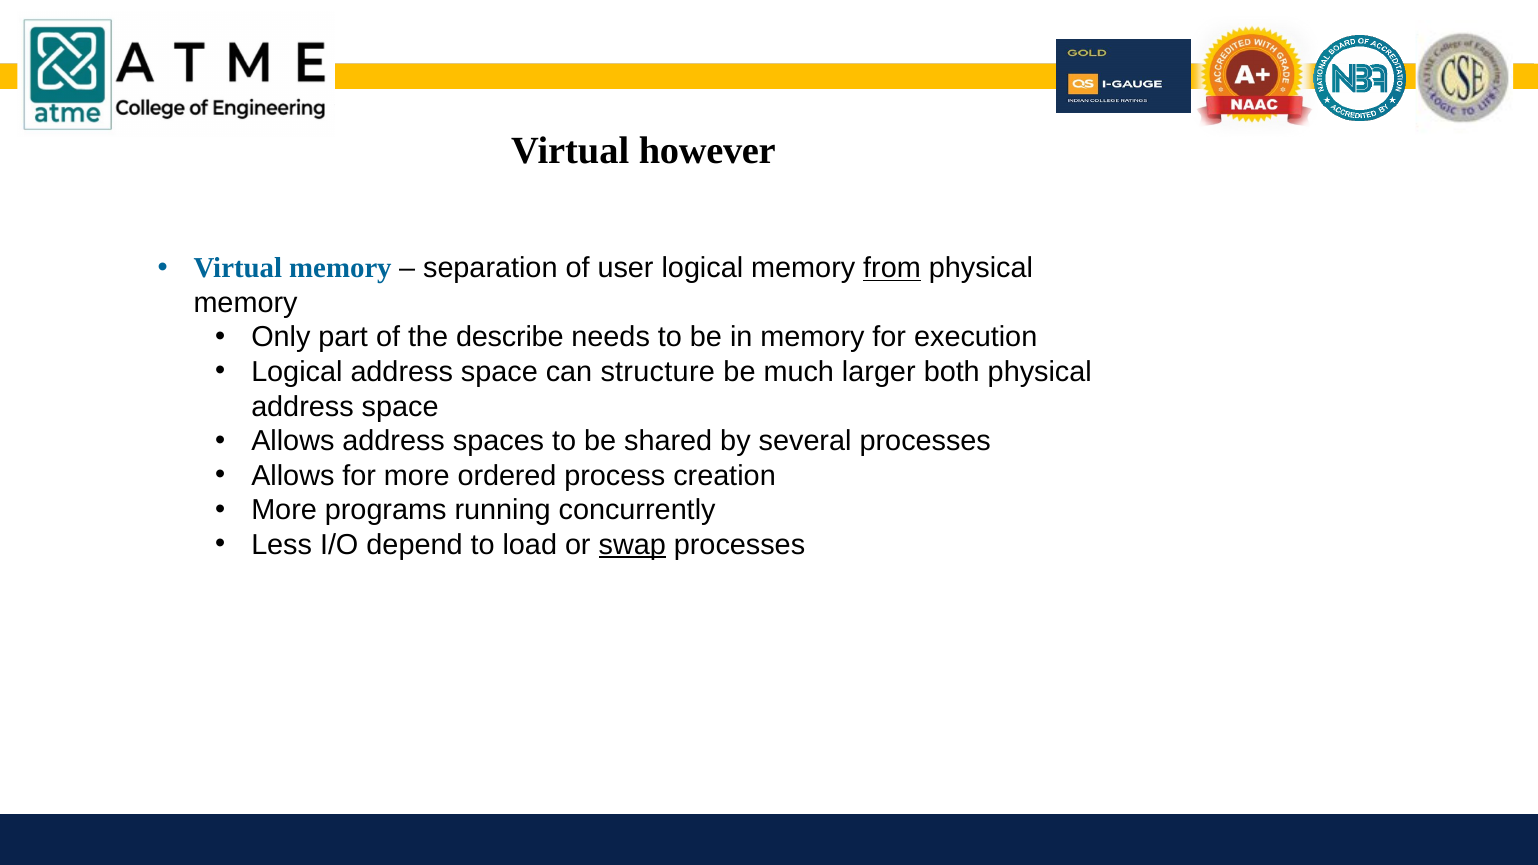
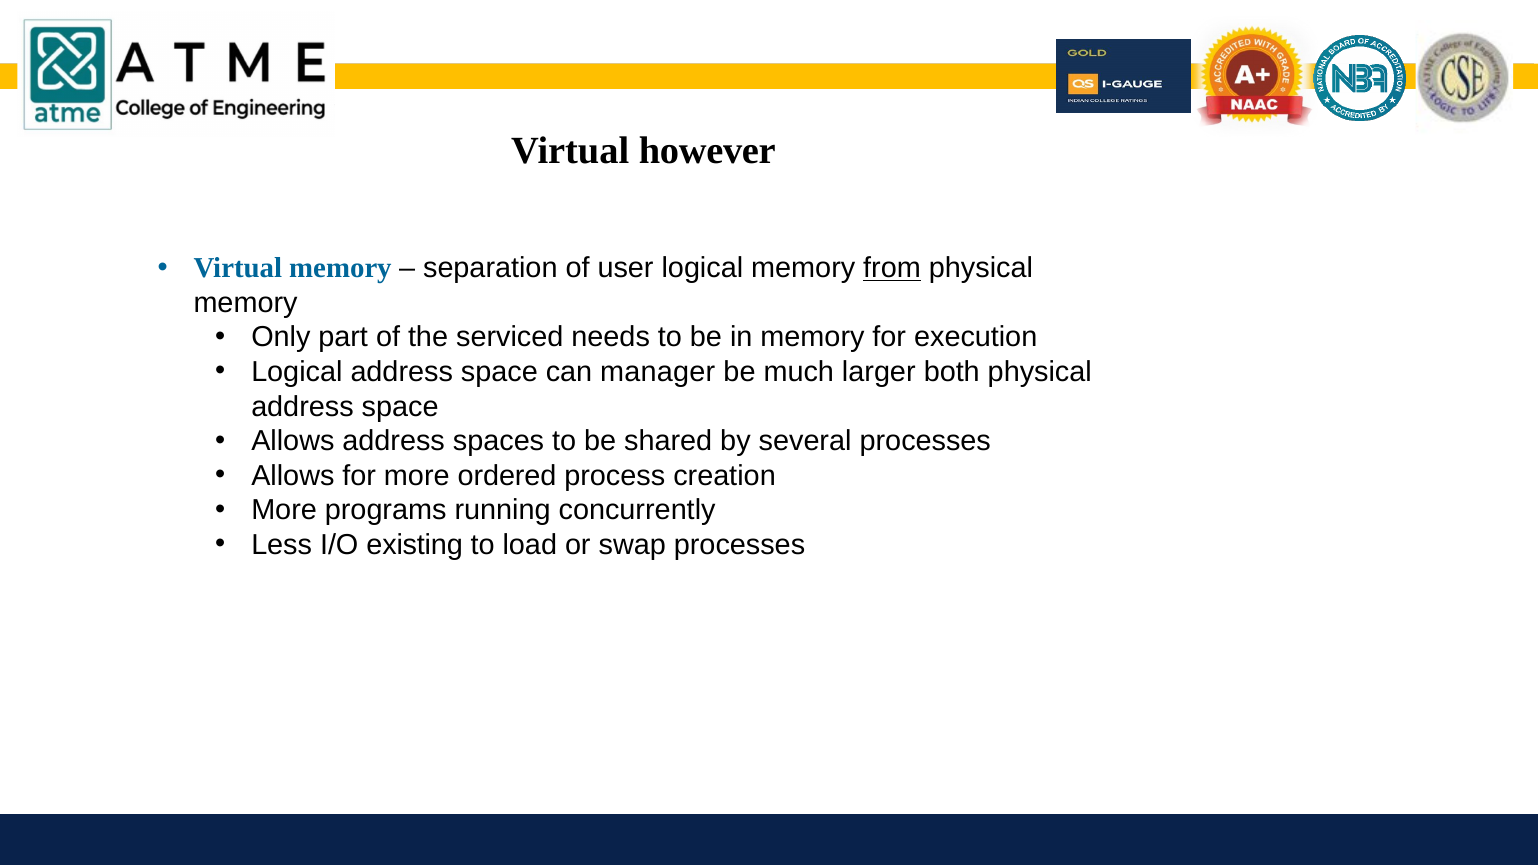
describe: describe -> serviced (510, 337)
structure: structure -> manager (658, 372)
depend: depend -> existing (415, 545)
swap underline: present -> none (632, 545)
